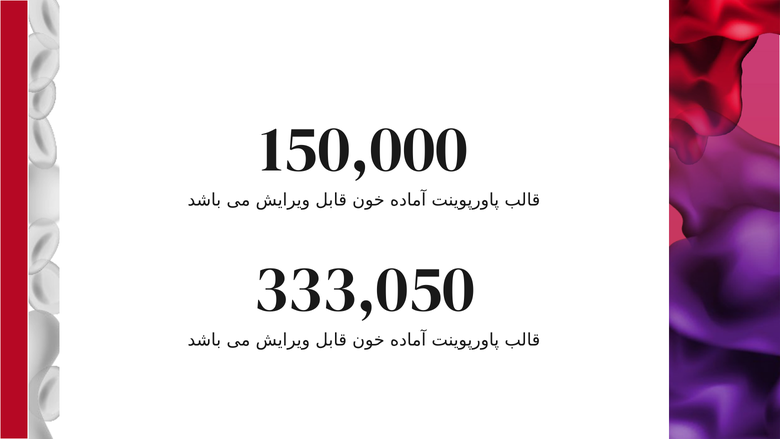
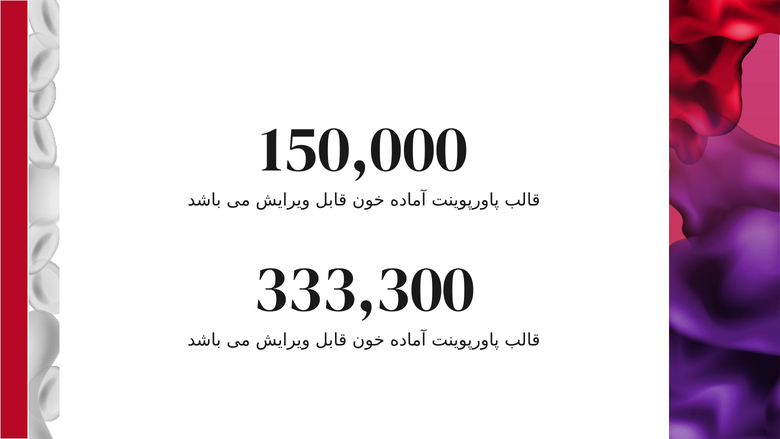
333,050: 333,050 -> 333,300 (364, 289)
